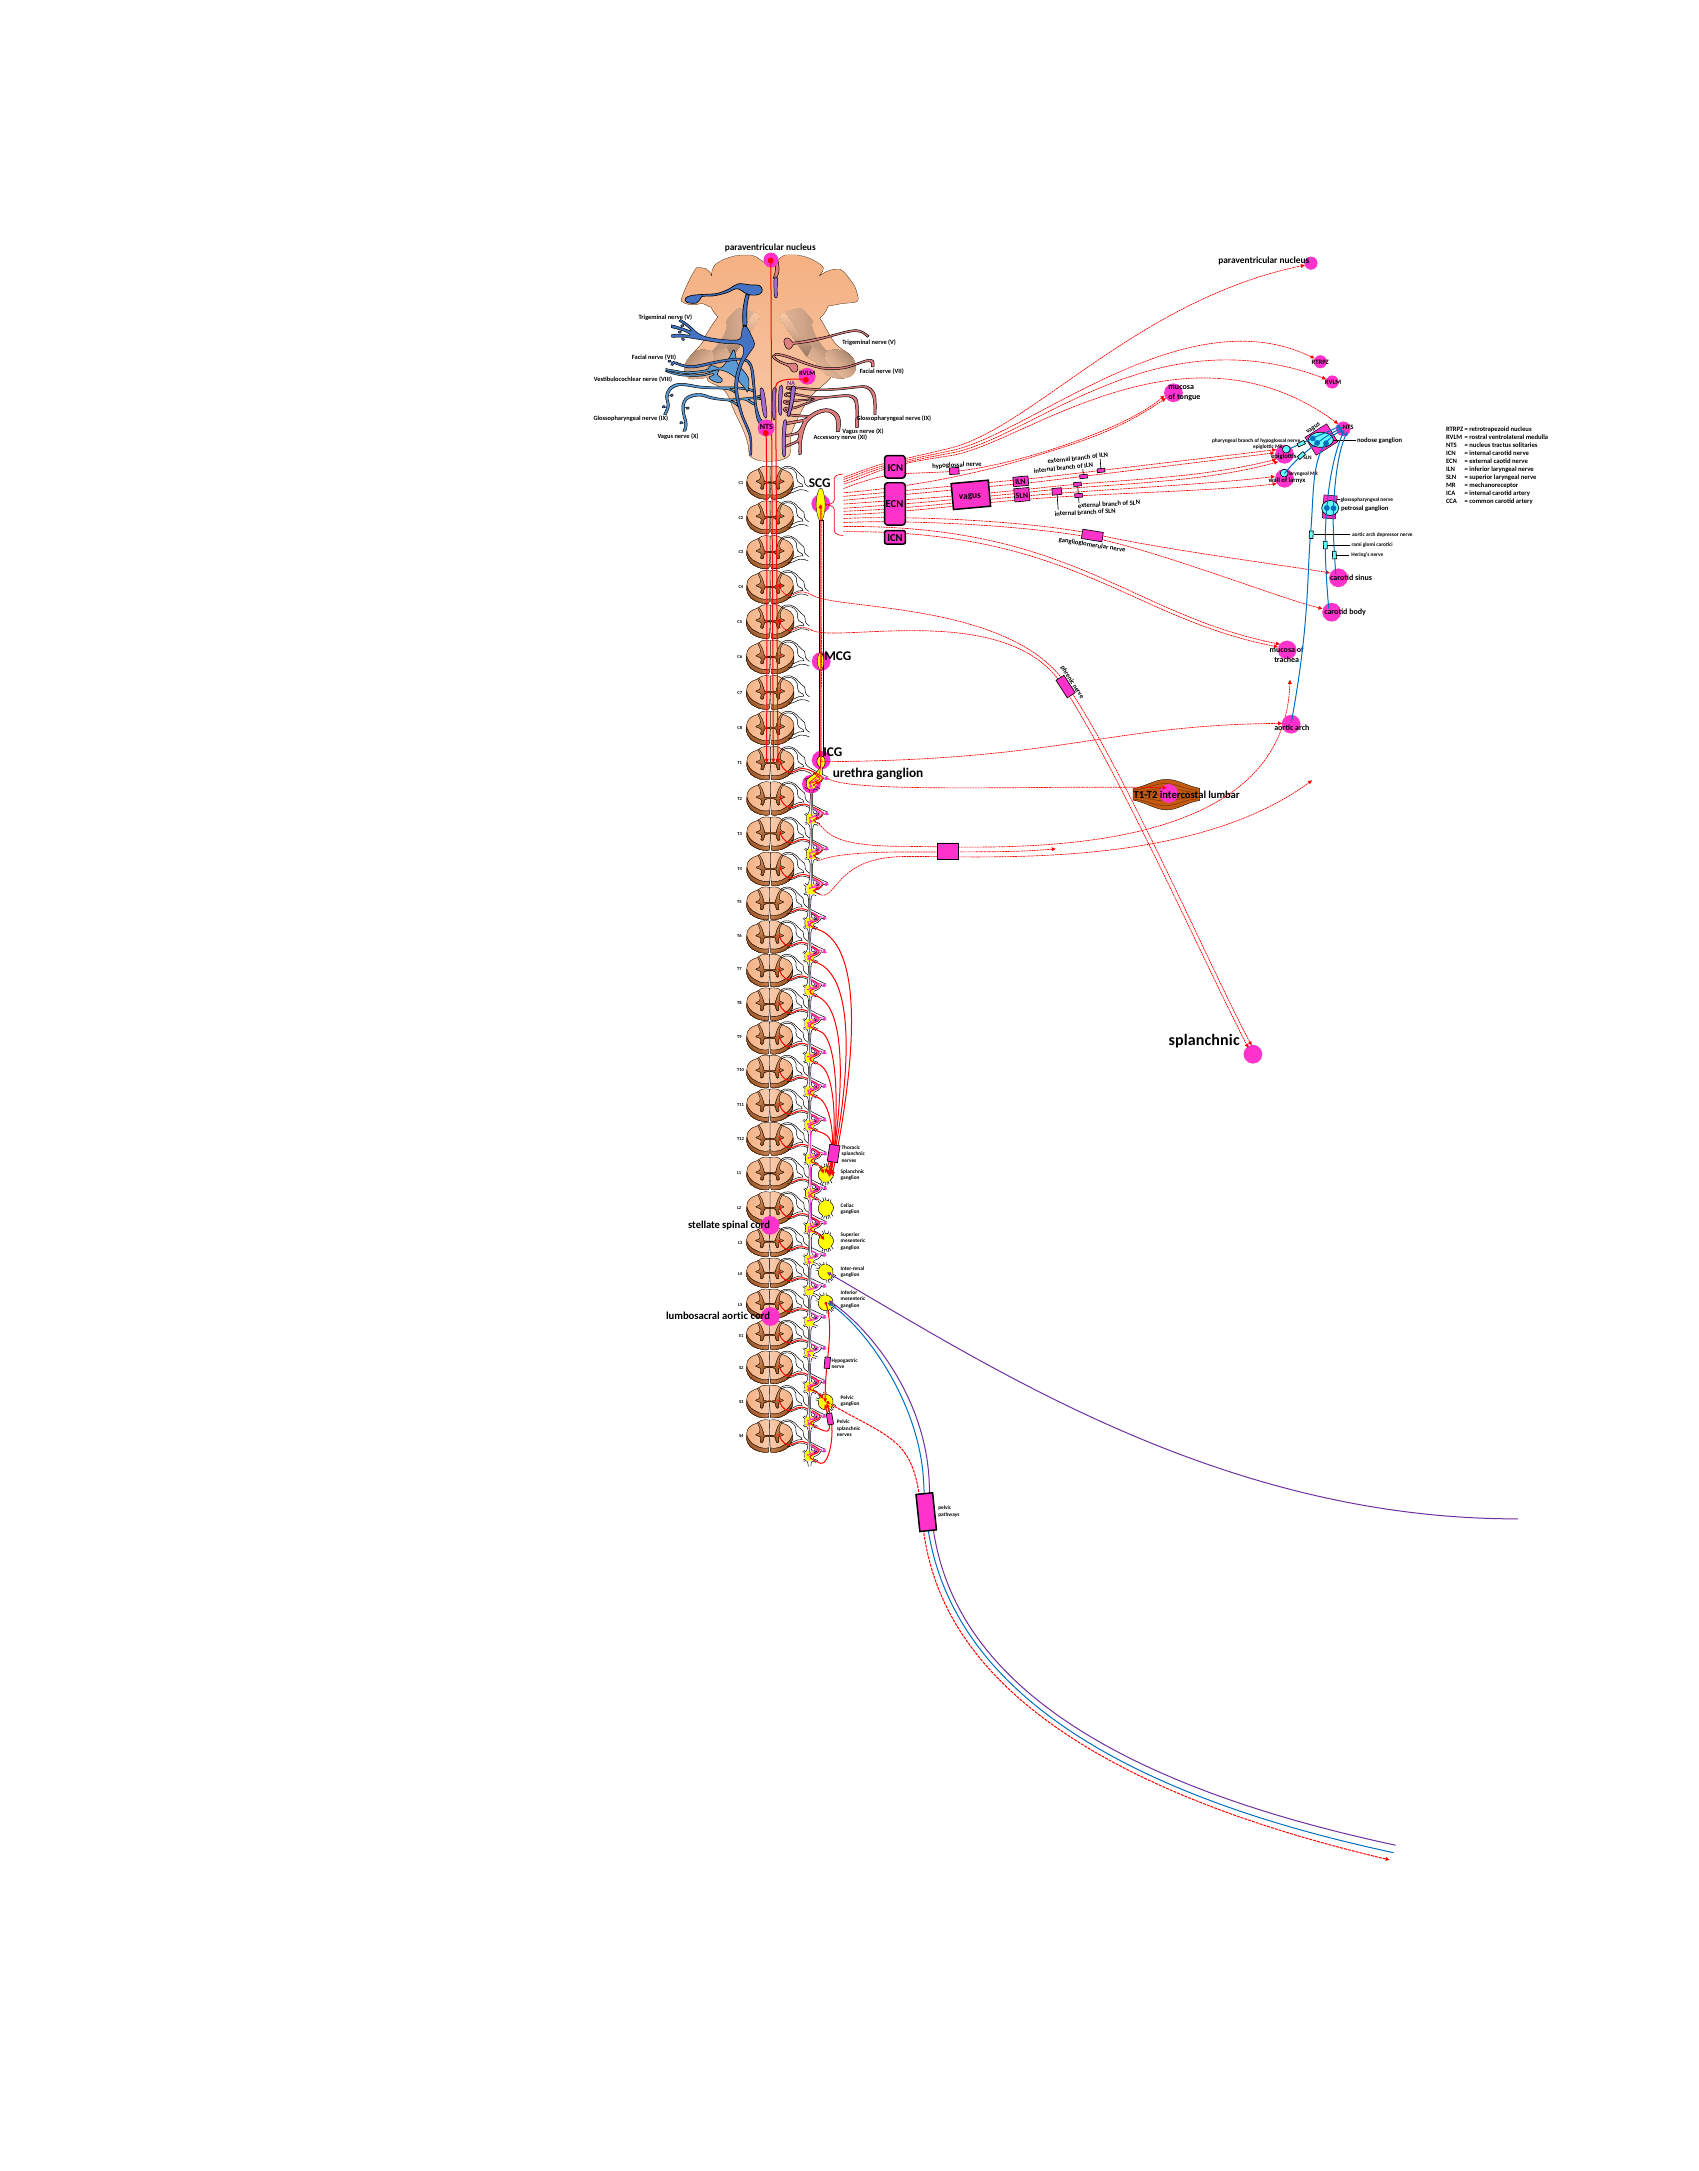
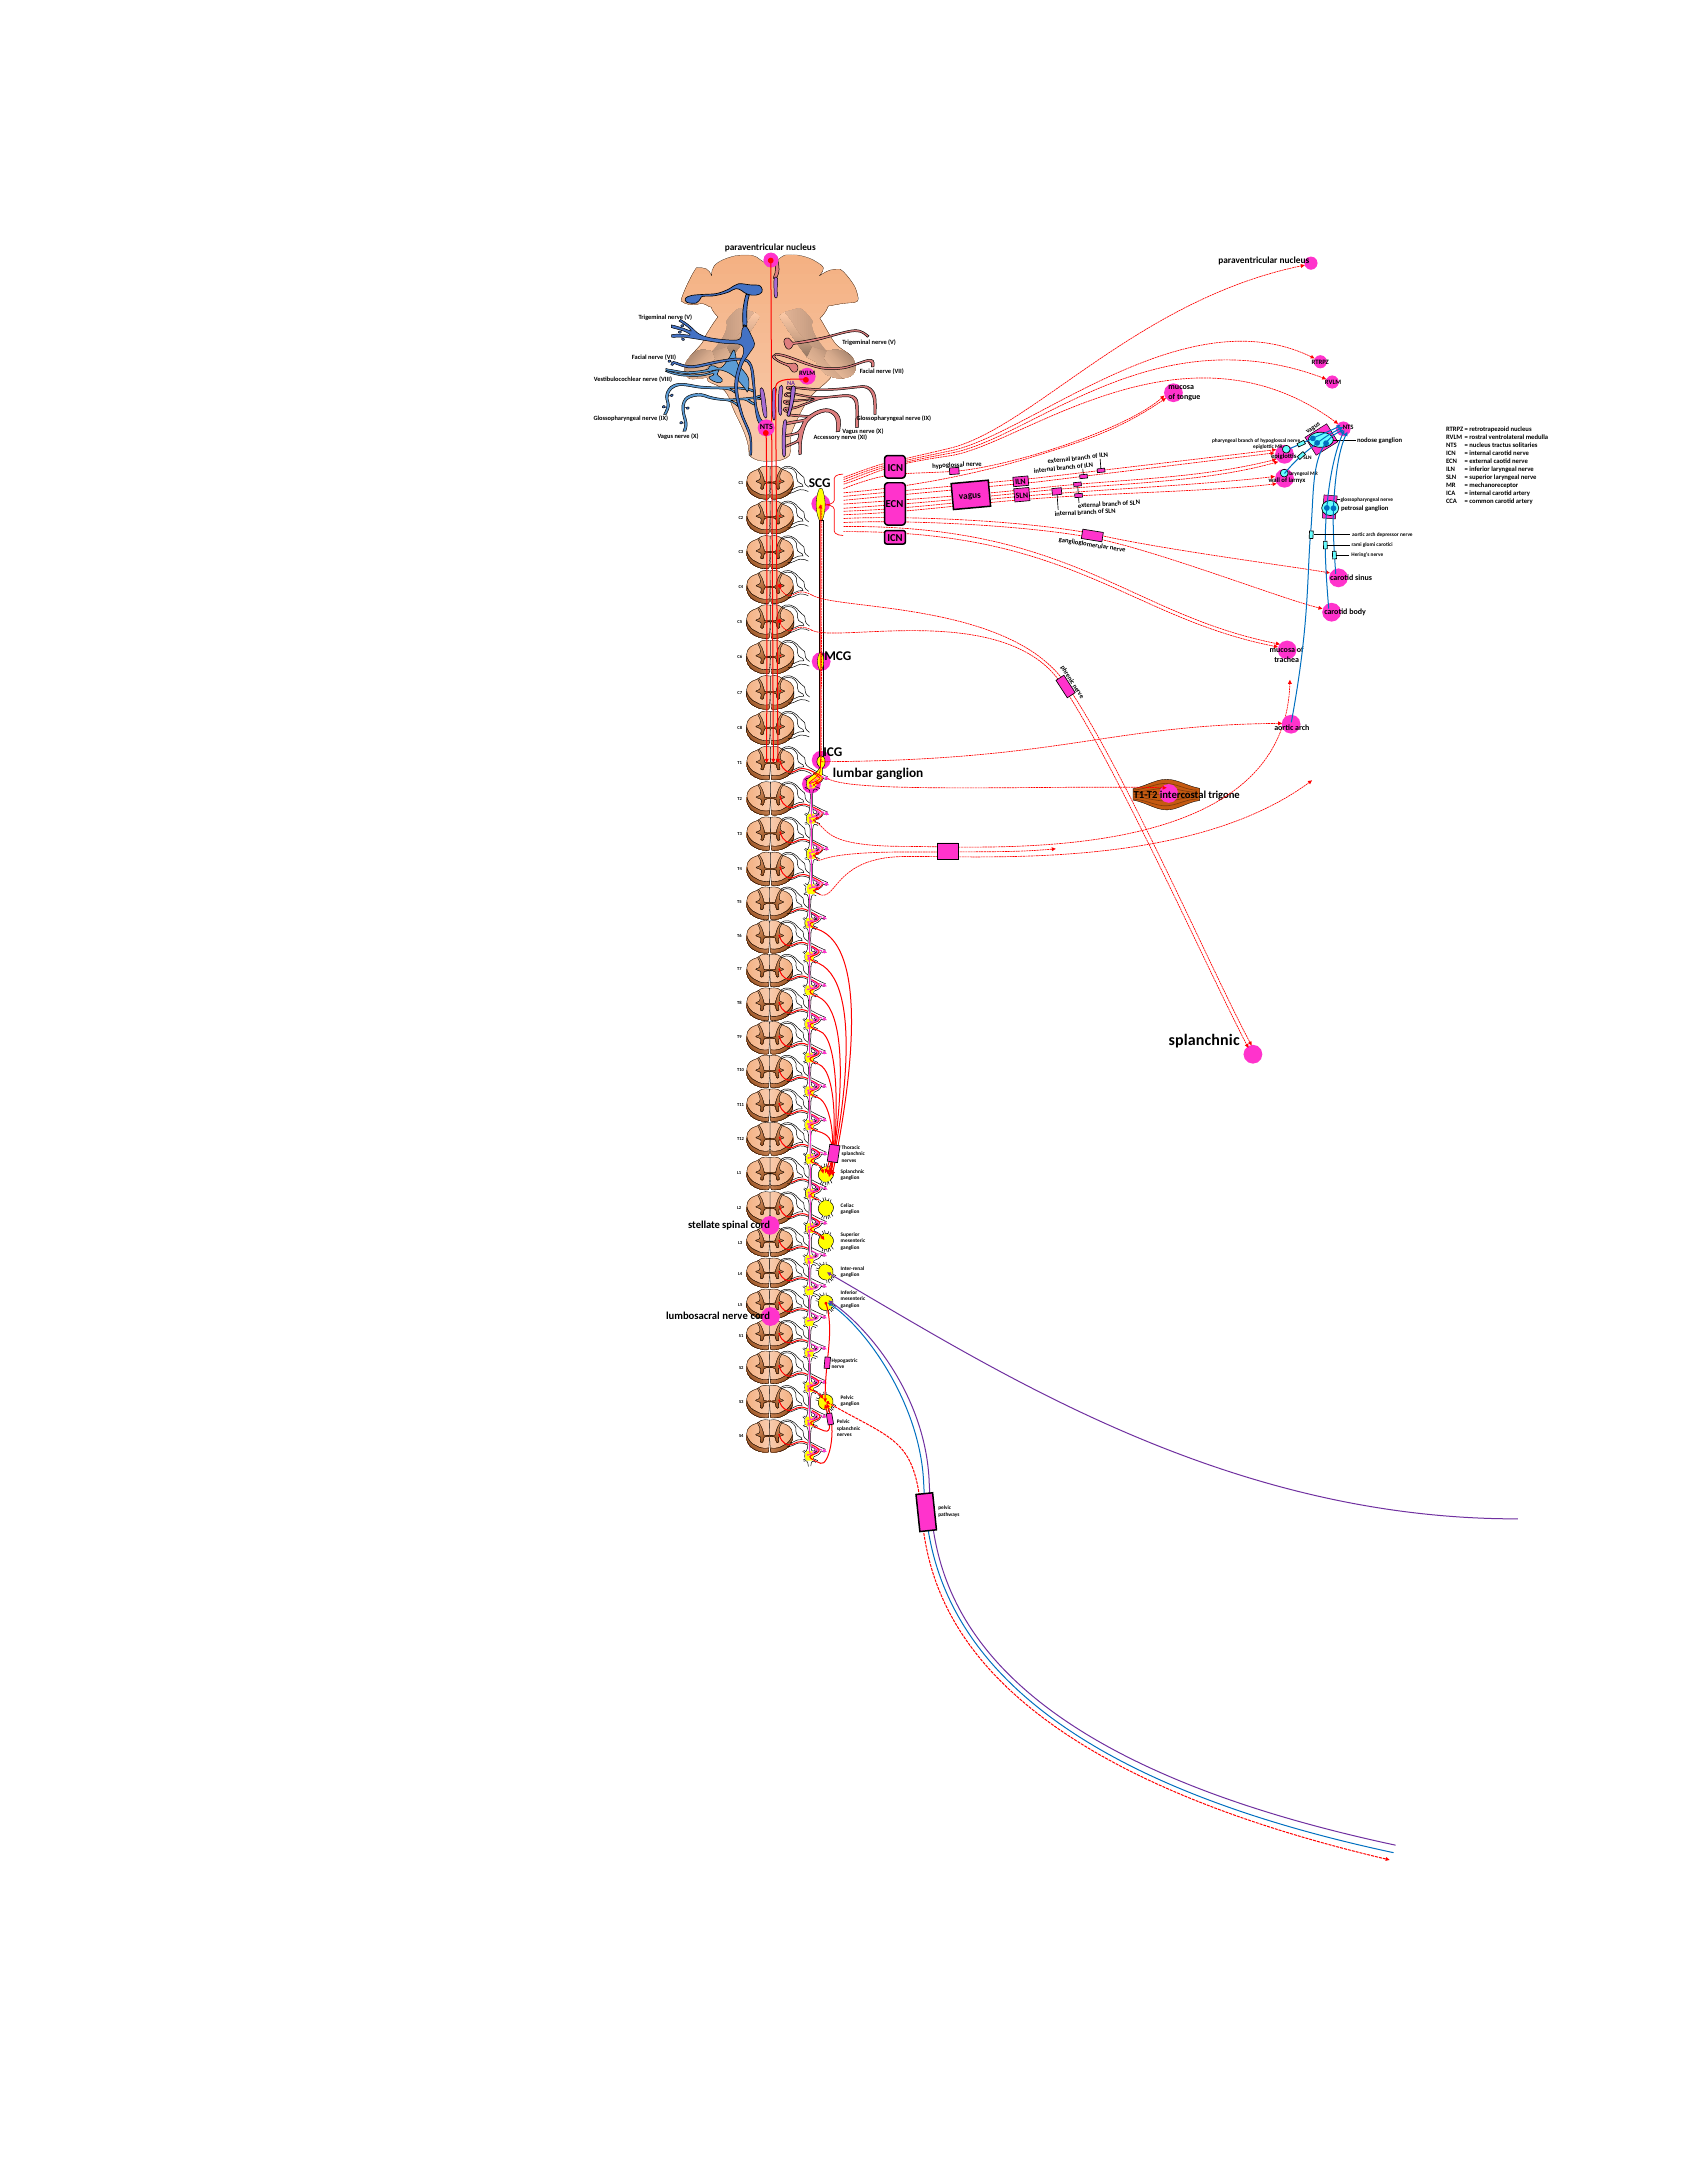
urethra: urethra -> lumbar (853, 773)
lumbar: lumbar -> trigone (1224, 795)
lumbosacral aortic: aortic -> nerve (735, 1316)
